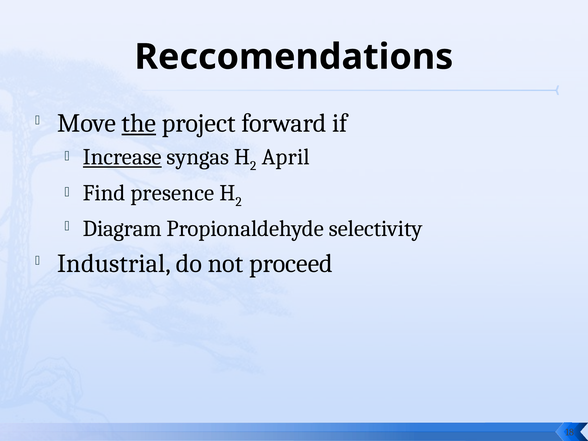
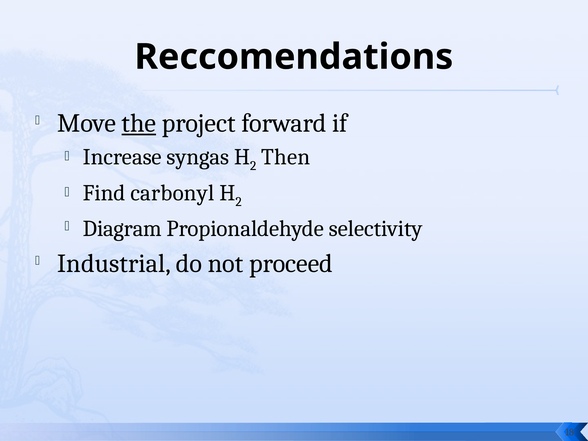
Increase underline: present -> none (122, 157)
April: April -> Then (286, 157)
presence: presence -> carbonyl (172, 193)
